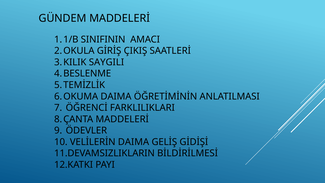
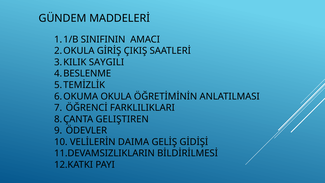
DAIMA: DAIMA -> OKULA (116, 96)
MADDELERİ: MADDELERİ -> GELIŞTIREN (122, 119)
